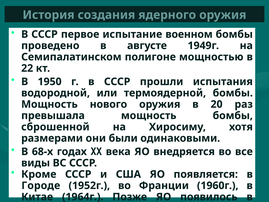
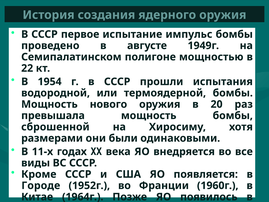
военном: военном -> импульс (189, 34)
1950: 1950 -> 1954 (50, 82)
68-х: 68-х -> 11-х (42, 151)
